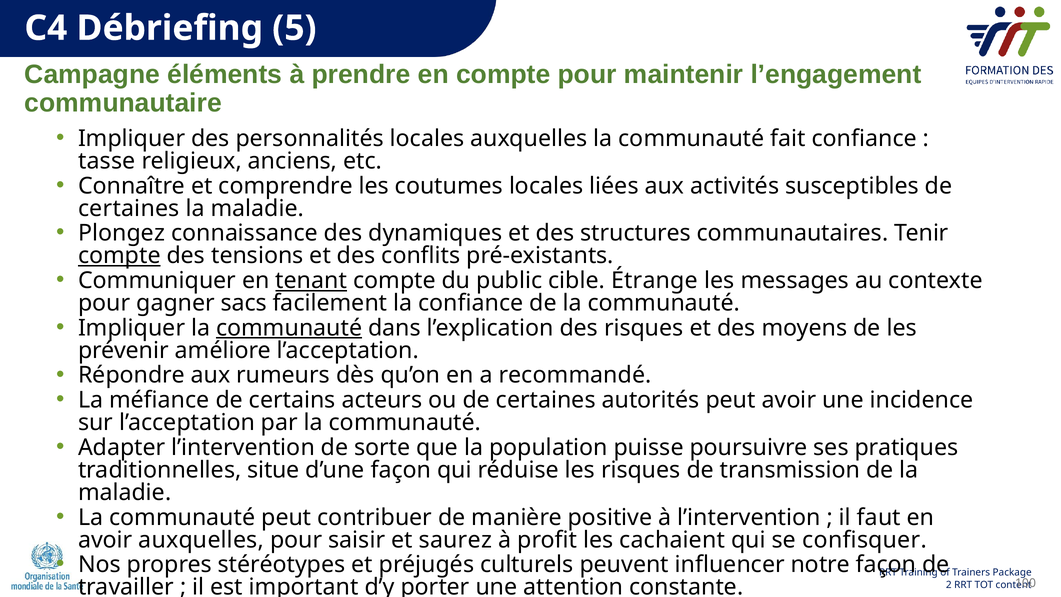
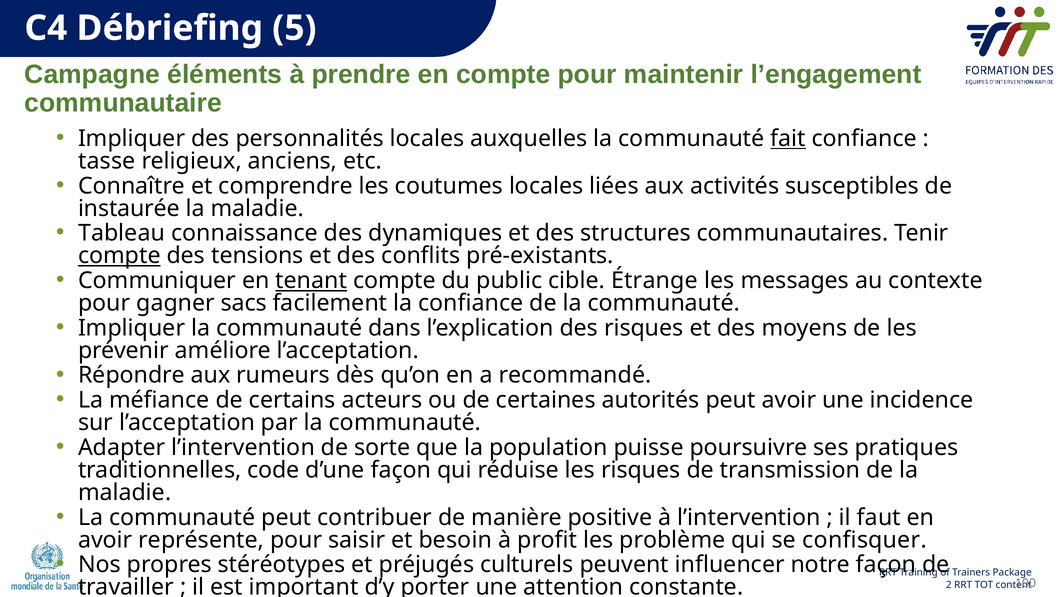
fait underline: none -> present (788, 138)
certaines: certaines -> instaurée (129, 208)
Plongez: Plongez -> Tableau (122, 233)
communauté underline: present -> none (289, 328)
situe: situe -> code (273, 470)
avoir auxquelles: auxquelles -> représente (201, 540)
saurez: saurez -> besoin (455, 540)
cachaient: cachaient -> problème (672, 540)
